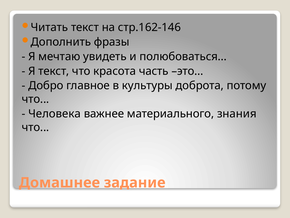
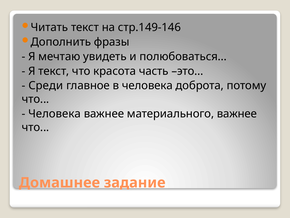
стр.162-146: стр.162-146 -> стр.149-146 (149, 27)
Добро: Добро -> Среди (46, 85)
в культуры: культуры -> человека (147, 85)
материального знания: знания -> важнее (237, 114)
